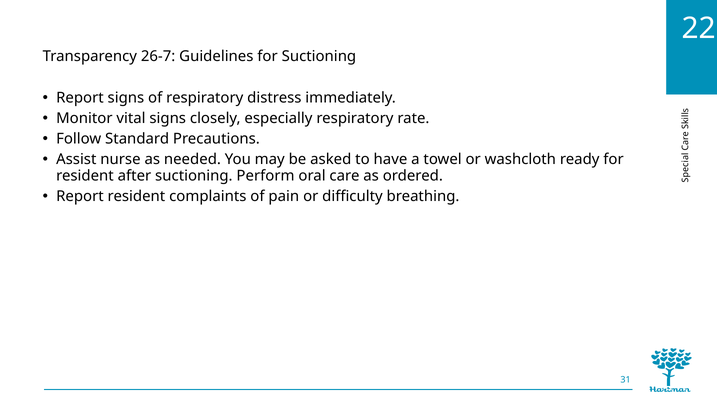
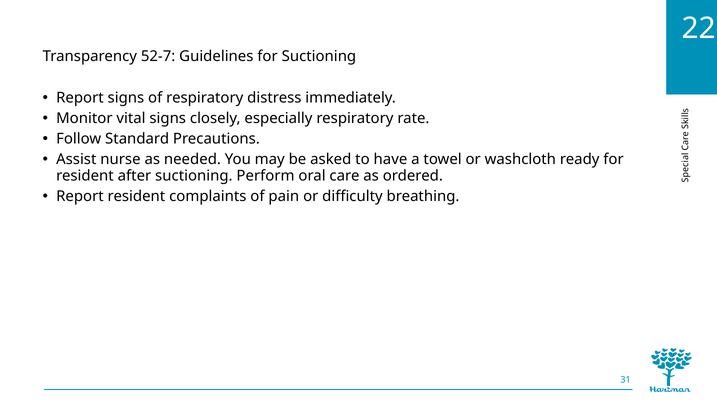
26-7: 26-7 -> 52-7 (158, 57)
